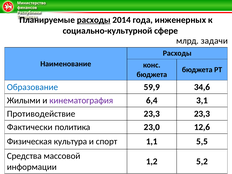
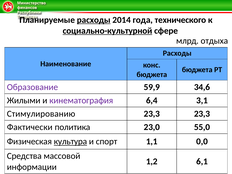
инженерных: инженерных -> технического (180, 20)
социально-культурной underline: none -> present (107, 31)
задачи: задачи -> отдыха (214, 41)
Образование colour: blue -> purple (32, 87)
Противодействие: Противодействие -> Стимулированию (41, 114)
12,6: 12,6 -> 55,0 (202, 127)
культура underline: none -> present (70, 142)
5,5: 5,5 -> 0,0 (202, 142)
5,2: 5,2 -> 6,1 (202, 161)
